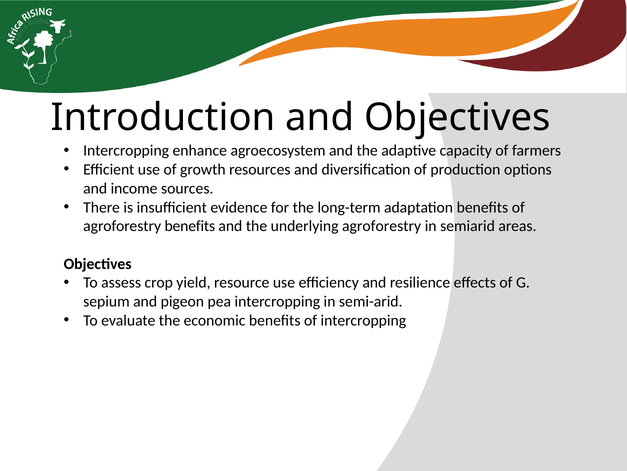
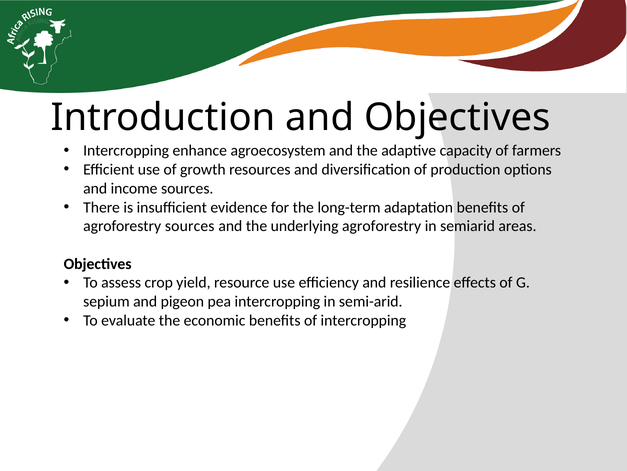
agroforestry benefits: benefits -> sources (190, 226)
